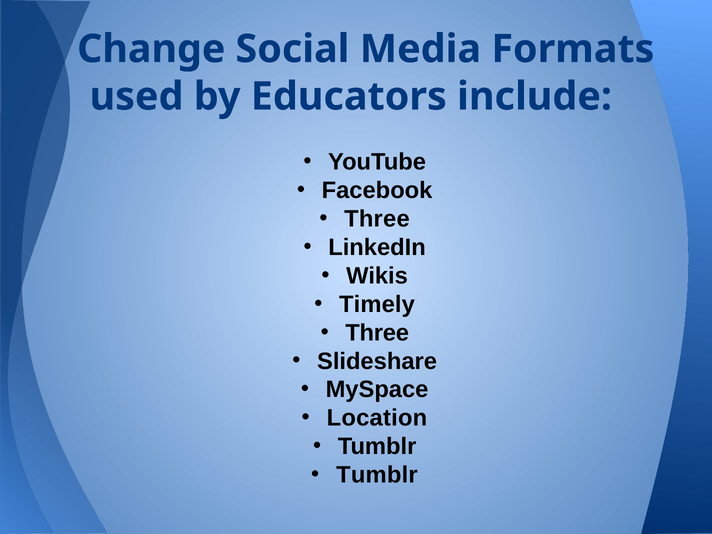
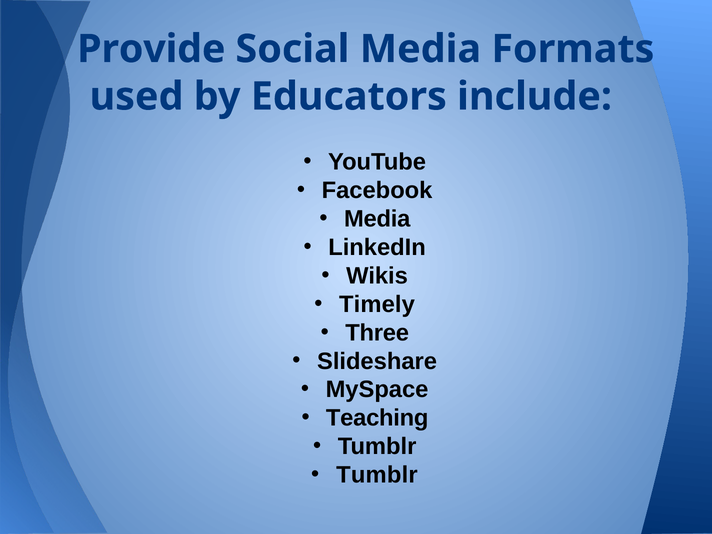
Change: Change -> Provide (151, 49)
Three: Three -> Media (377, 219)
Location: Location -> Teaching (377, 418)
